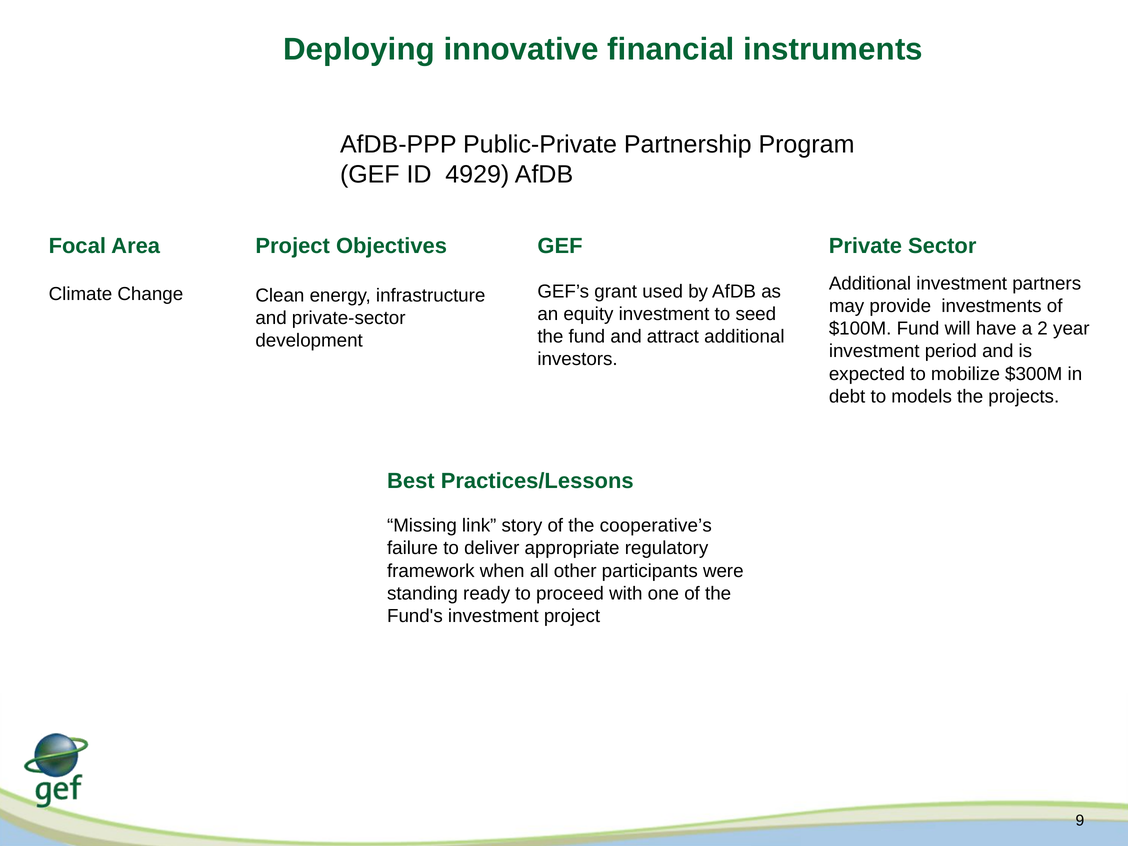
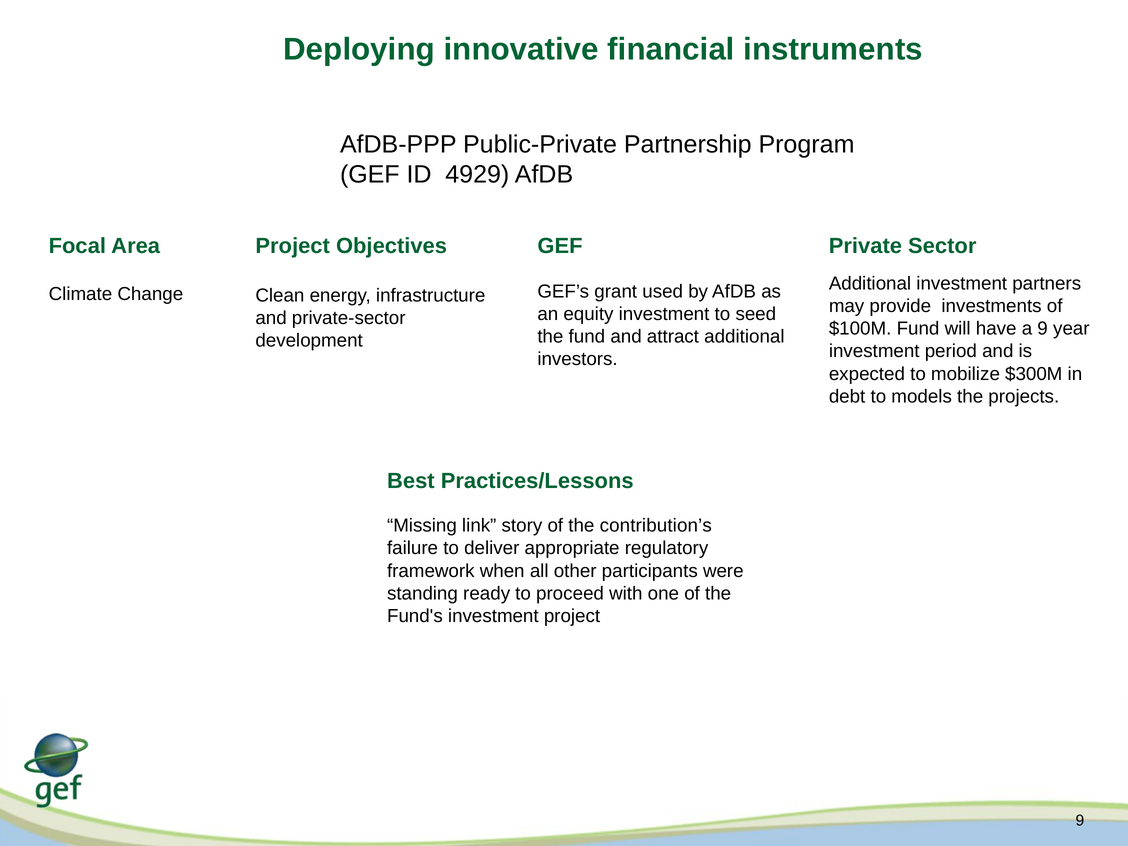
a 2: 2 -> 9 (1043, 329)
cooperative’s: cooperative’s -> contribution’s (656, 526)
